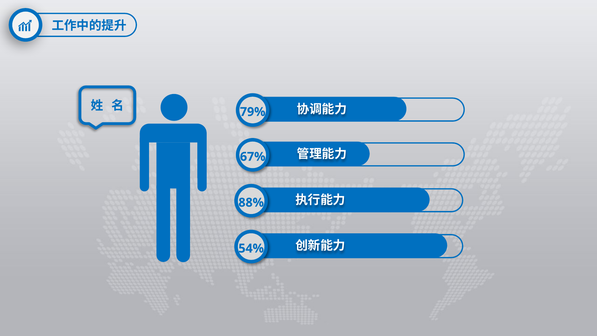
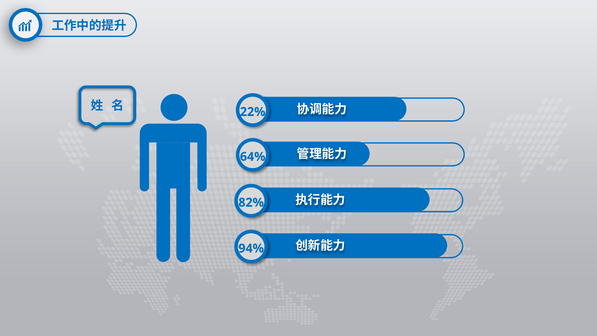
79%: 79% -> 22% (253, 112)
67%: 67% -> 64% (253, 157)
88%: 88% -> 82% (251, 202)
54%: 54% -> 94% (251, 248)
